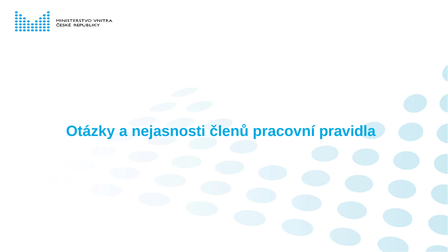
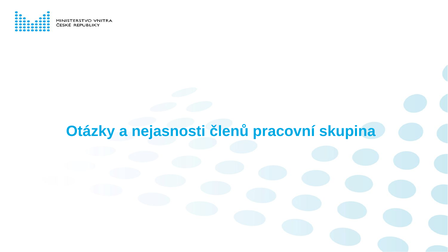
pravidla: pravidla -> skupina (347, 131)
